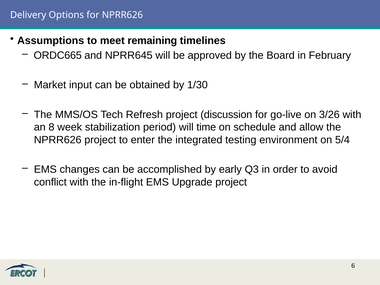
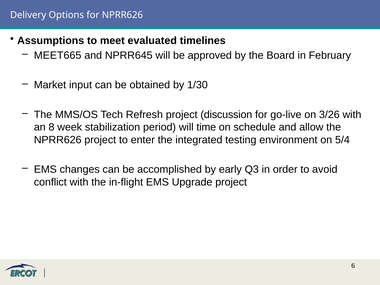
remaining: remaining -> evaluated (152, 41)
ORDC665: ORDC665 -> MEET665 (58, 55)
